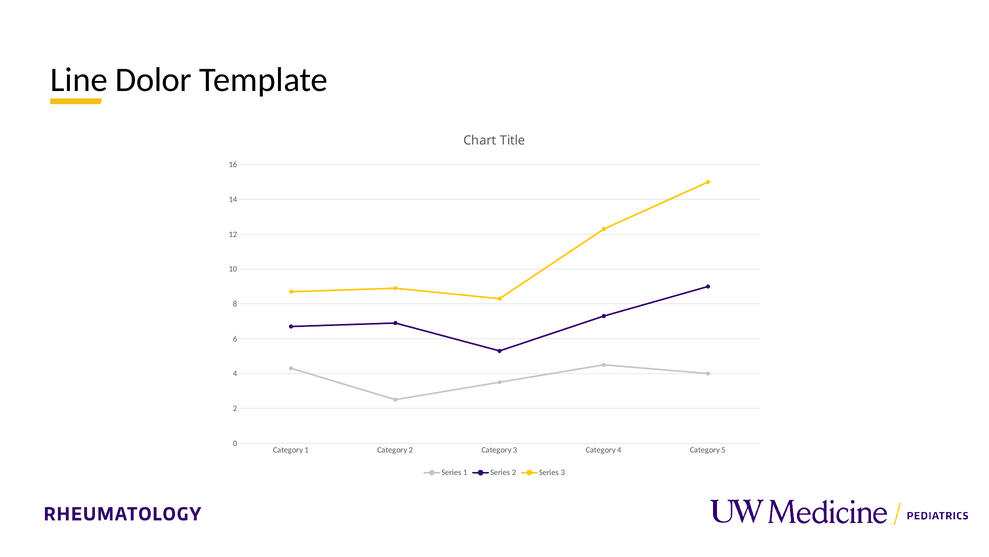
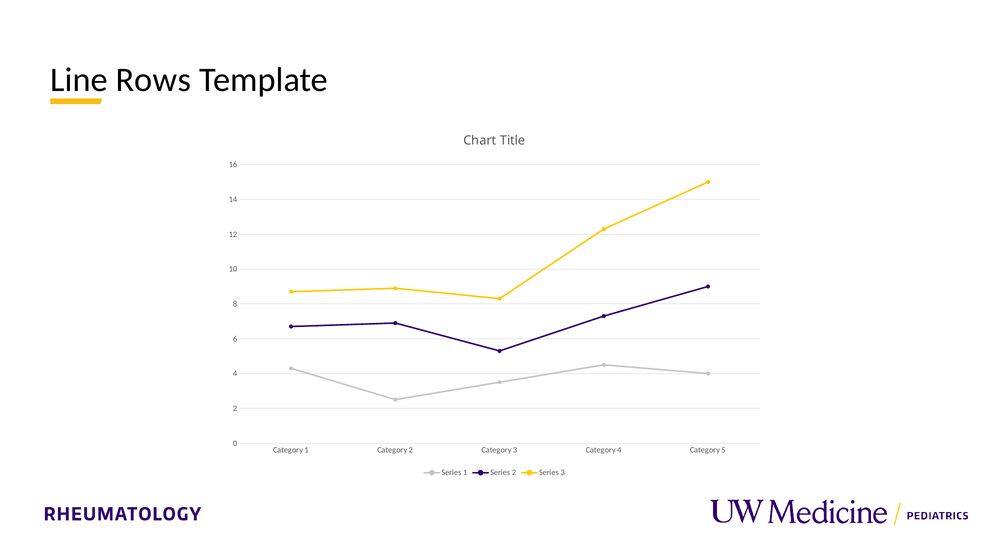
Dolor: Dolor -> Rows (153, 80)
